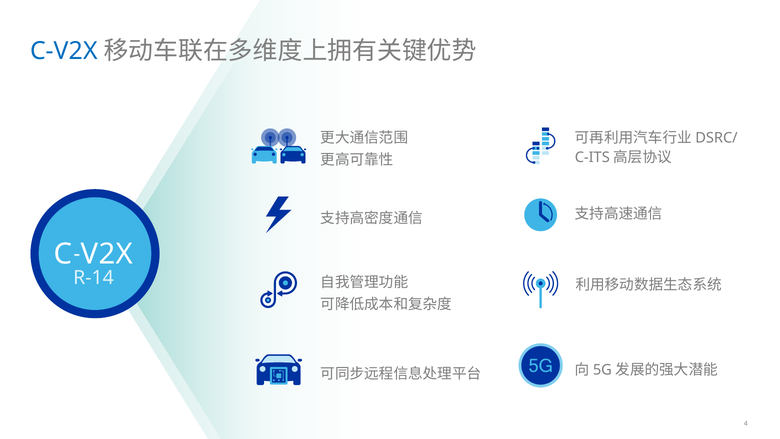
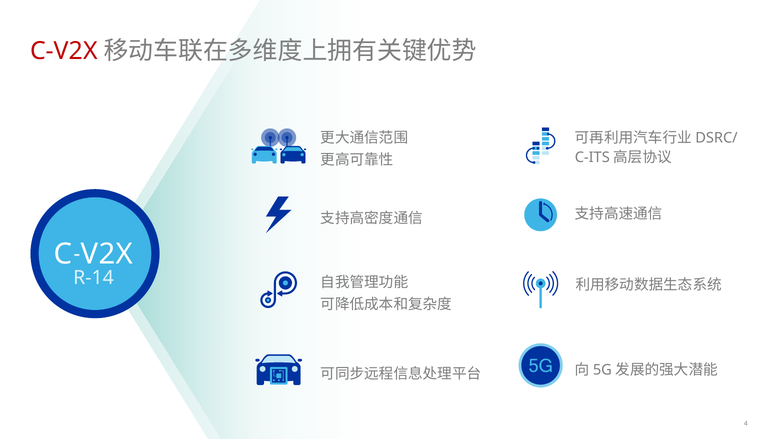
C-V2X colour: blue -> red (64, 51)
